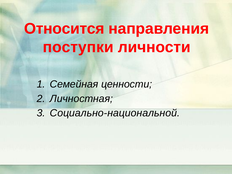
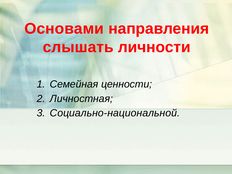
Относится: Относится -> Основами (64, 29)
поступки: поступки -> слышать (78, 47)
